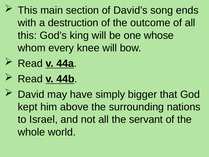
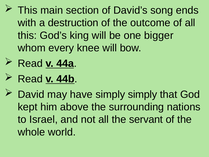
whose: whose -> bigger (159, 35)
simply bigger: bigger -> simply (143, 94)
